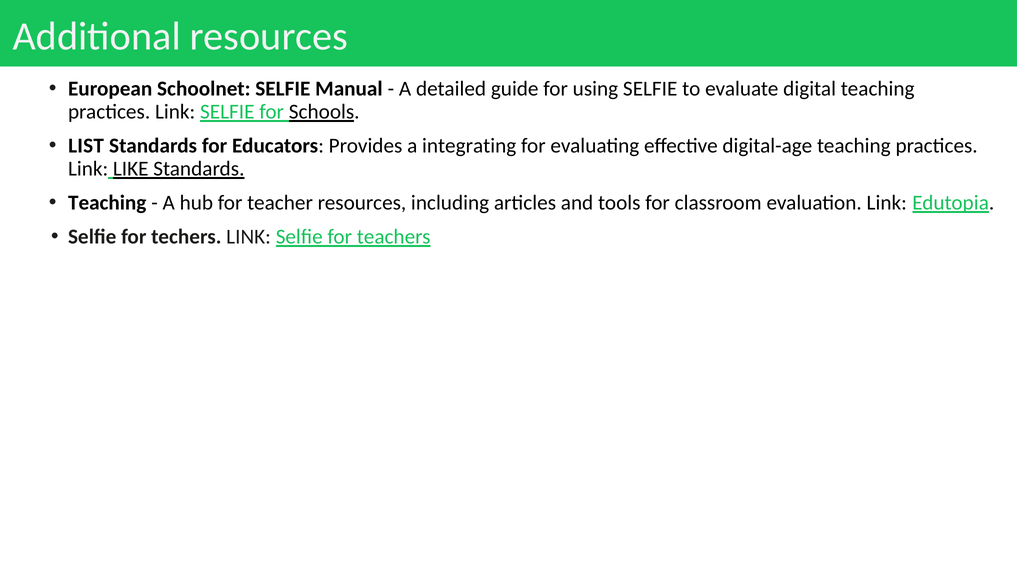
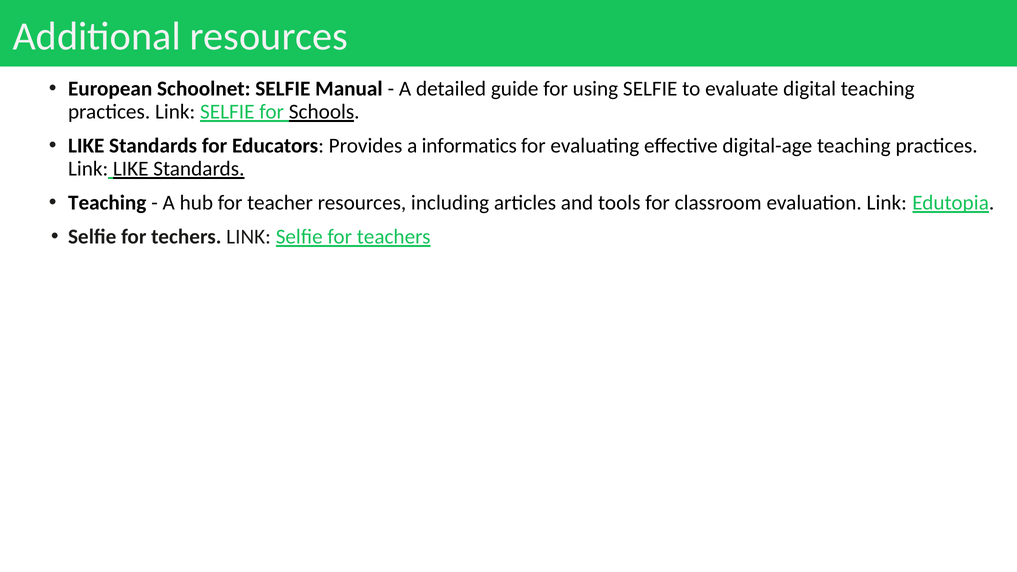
LIST: LIST -> LIKE (86, 146)
integrating: integrating -> informatics (469, 146)
